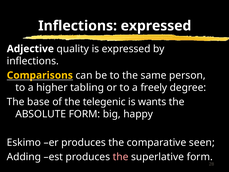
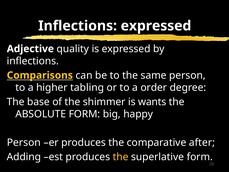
freely: freely -> order (154, 87)
telegenic: telegenic -> shimmer (104, 102)
Eskimo: Eskimo -> Person (24, 142)
seen: seen -> after (202, 142)
the colour: pink -> yellow (121, 157)
